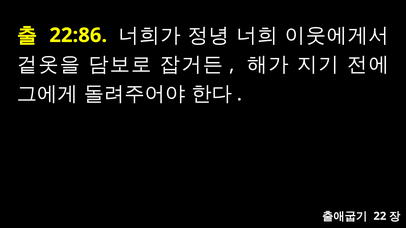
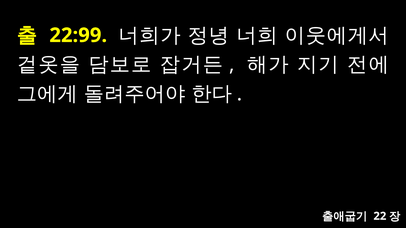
22:86: 22:86 -> 22:99 (78, 35)
